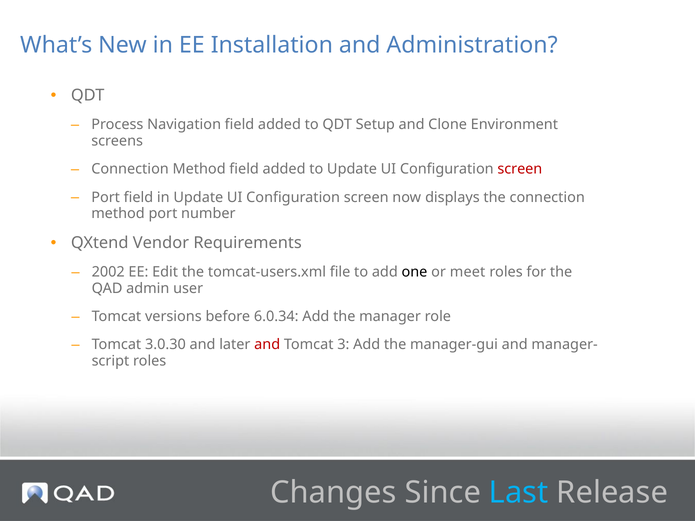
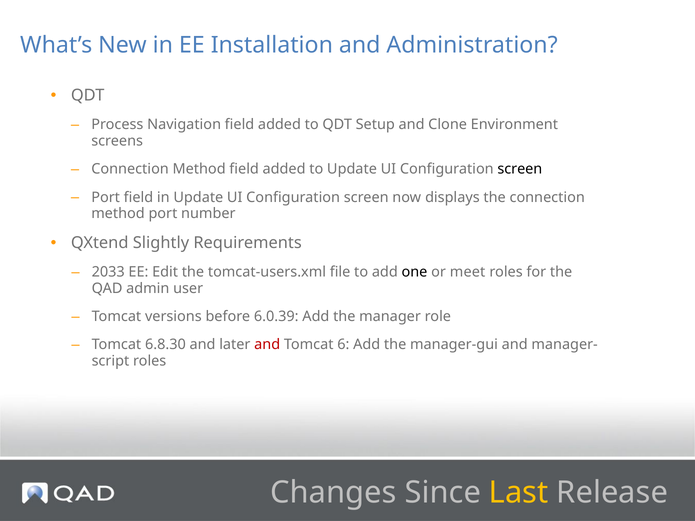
screen colour: red -> black (520, 169)
Vendor: Vendor -> Slightly (161, 243)
2002: 2002 -> 2033 (108, 272)
6.0.34: 6.0.34 -> 6.0.39 (276, 317)
3.0.30: 3.0.30 -> 6.8.30 (165, 345)
3: 3 -> 6 (343, 345)
Last colour: light blue -> yellow (519, 493)
